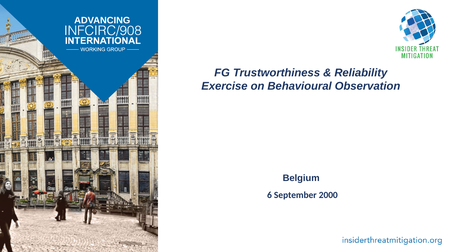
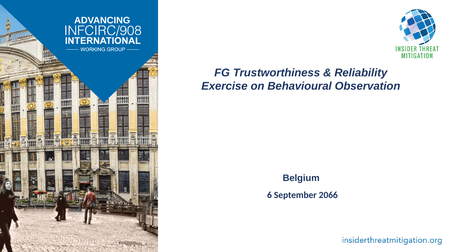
2000: 2000 -> 2066 (328, 196)
